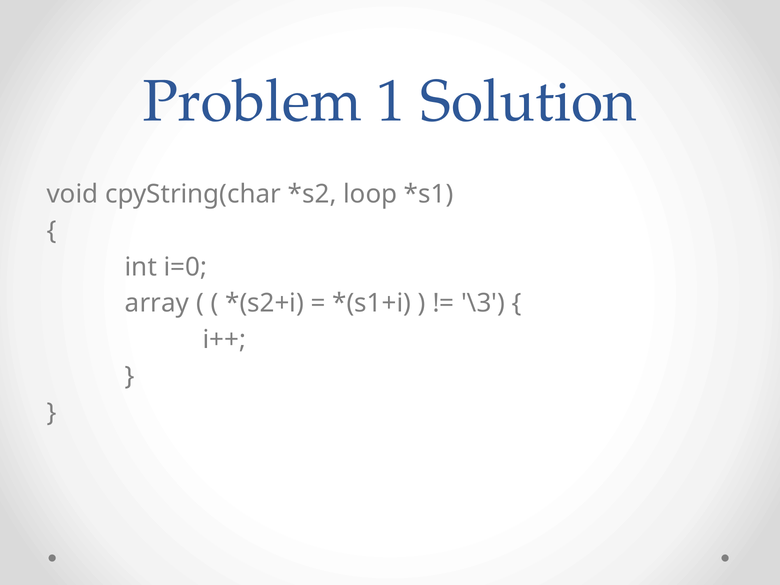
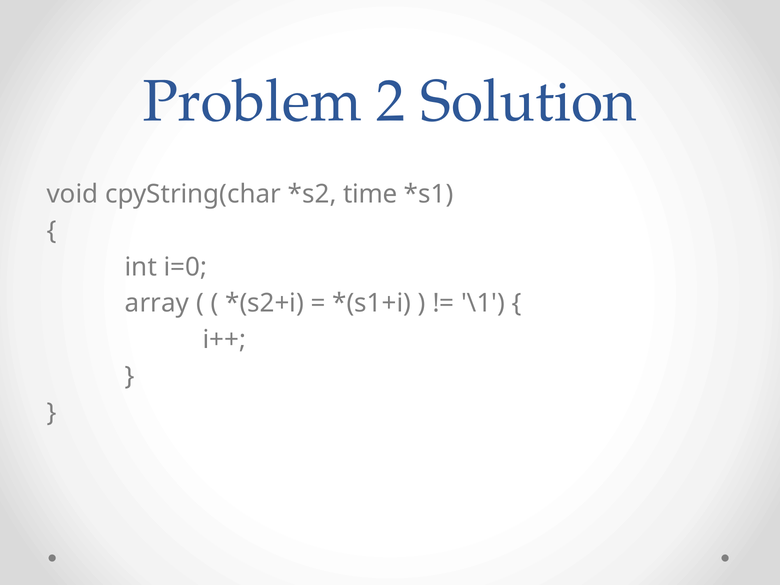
1: 1 -> 2 (391, 102)
loop: loop -> time (370, 194)
\3: \3 -> \1 (483, 303)
